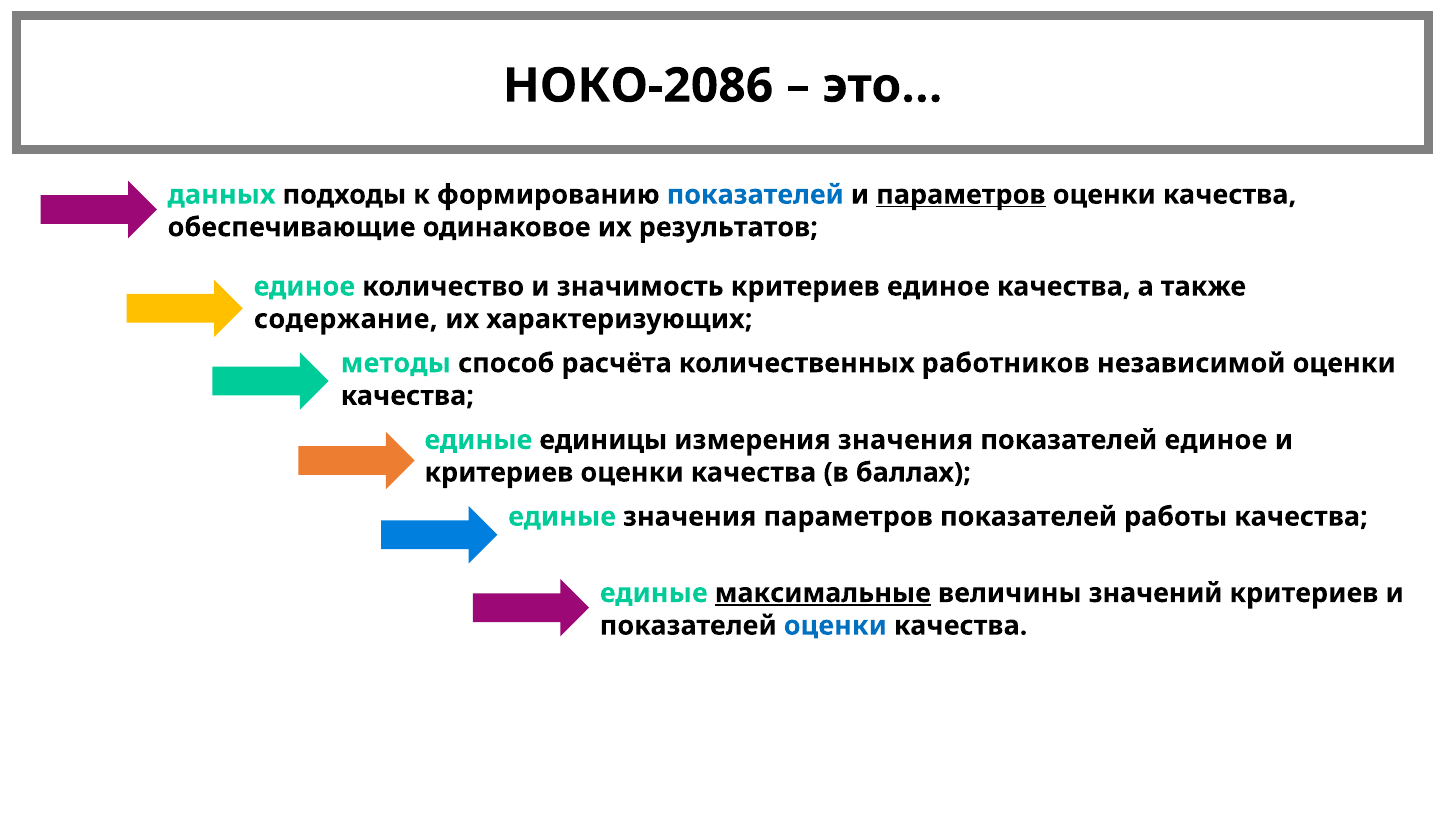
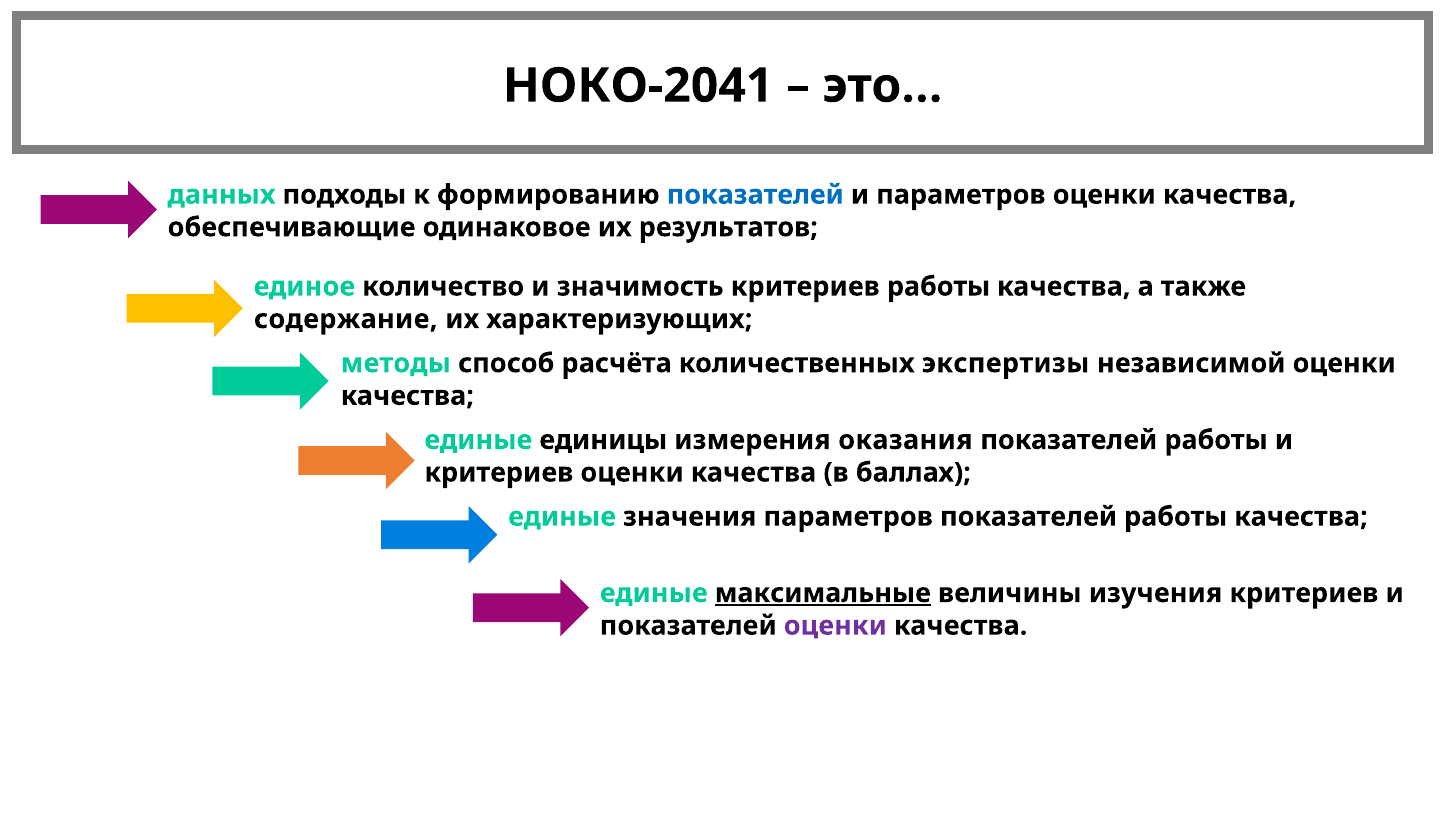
НОКО-2086: НОКО-2086 -> НОКО-2041 (638, 86)
параметров underline: present -> none (961, 195)
критериев единое: единое -> работы (939, 287)
работников: работников -> экспертизы (1006, 364)
измерения значения: значения -> оказания (905, 440)
единое: единое -> работы (1216, 440)
значений: значений -> изучения (1155, 594)
оценки colour: blue -> purple (835, 626)
